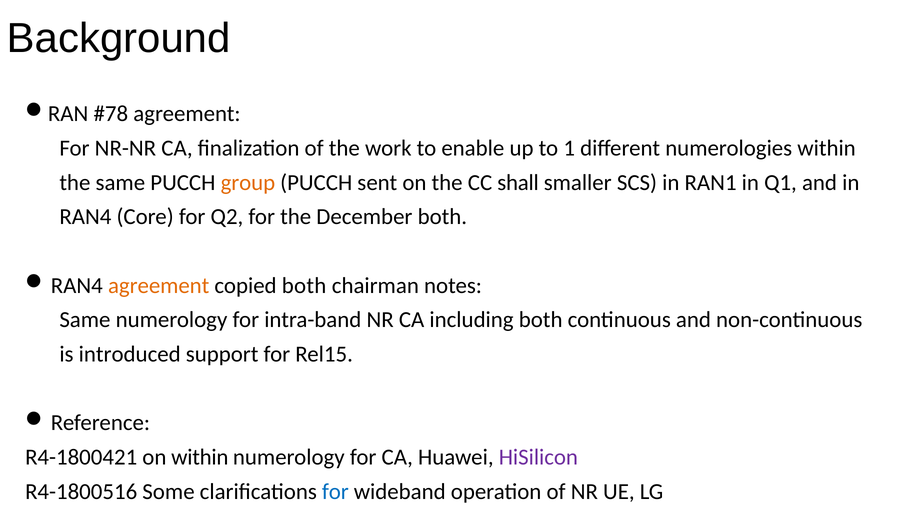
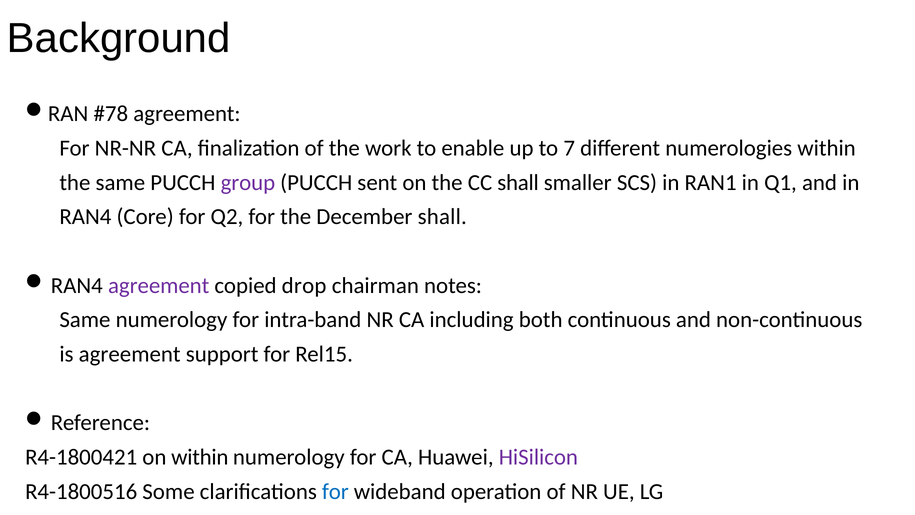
1: 1 -> 7 (569, 148)
group colour: orange -> purple (248, 182)
December both: both -> shall (442, 217)
agreement colour: orange -> purple (159, 285)
copied both: both -> drop (304, 285)
is introduced: introduced -> agreement (130, 354)
